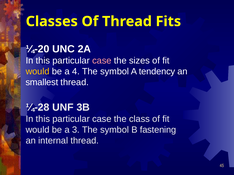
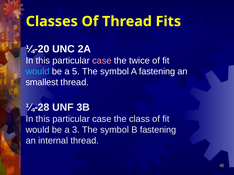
sizes: sizes -> twice (139, 61)
would colour: yellow -> light blue (38, 72)
4: 4 -> 5 (76, 72)
A tendency: tendency -> fastening (157, 72)
